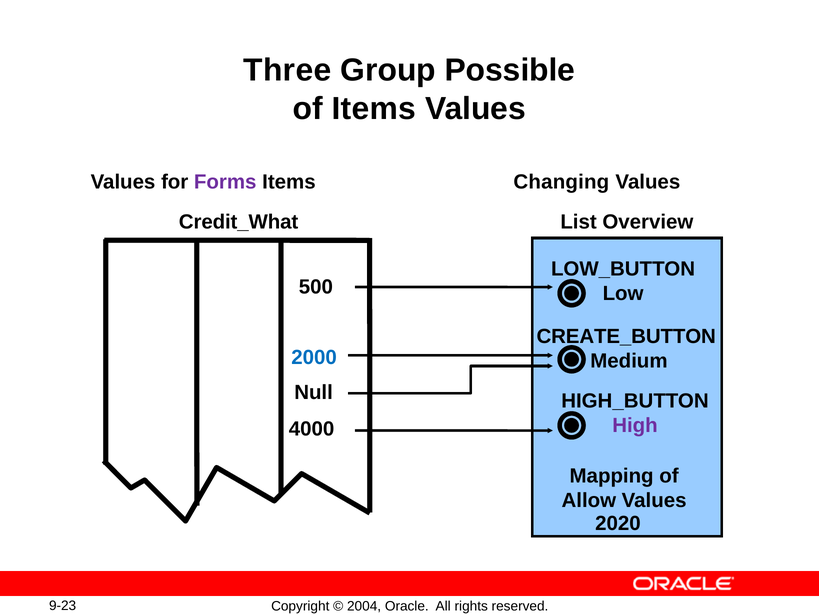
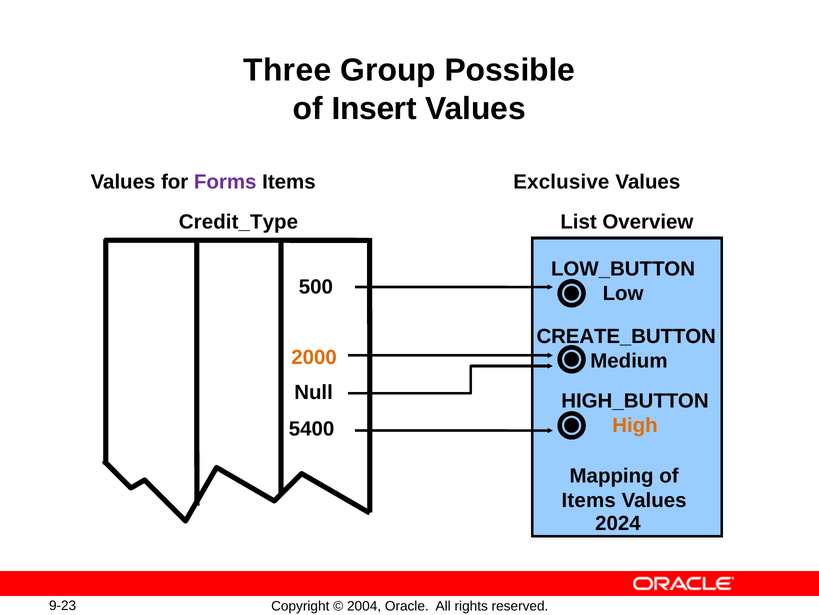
of Items: Items -> Insert (374, 109)
Changing: Changing -> Exclusive (561, 182)
Credit_What: Credit_What -> Credit_Type (238, 222)
2000 colour: blue -> orange (314, 357)
High colour: purple -> orange (635, 425)
4000: 4000 -> 5400 (312, 429)
Allow: Allow -> Items (589, 500)
2020: 2020 -> 2024 (618, 523)
